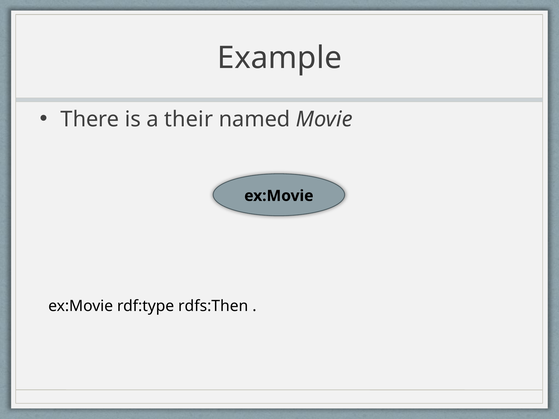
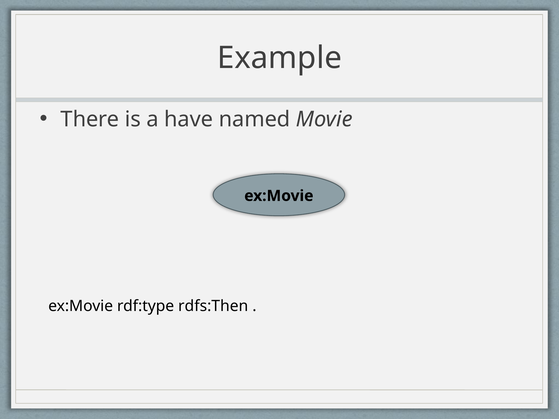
their: their -> have (189, 119)
